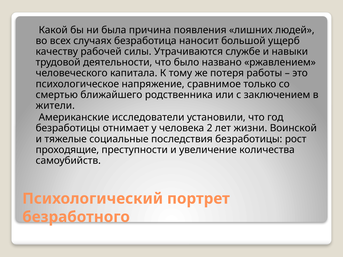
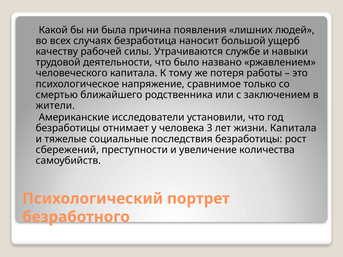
2: 2 -> 3 (210, 128)
жизни Воинской: Воинской -> Капитала (293, 128)
проходящие: проходящие -> сбережений (67, 150)
